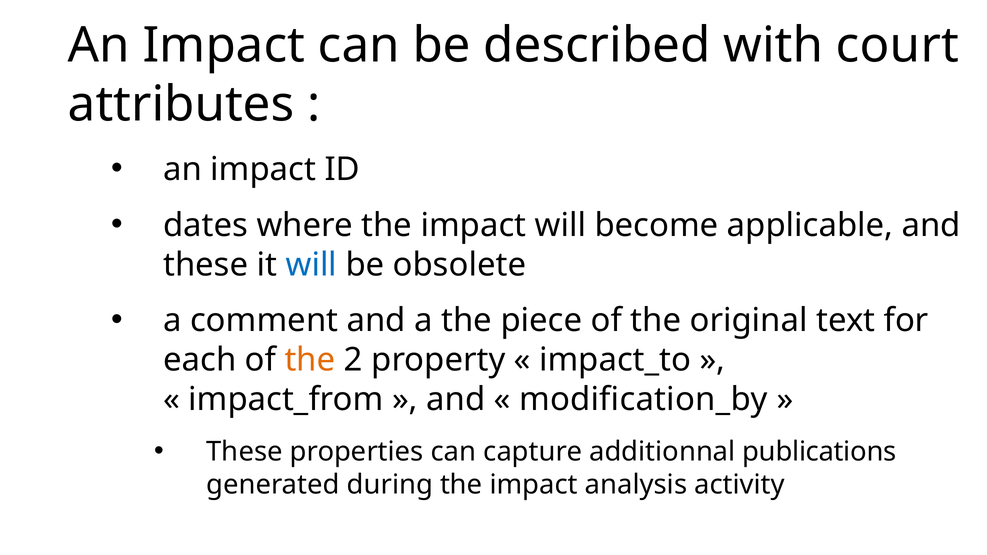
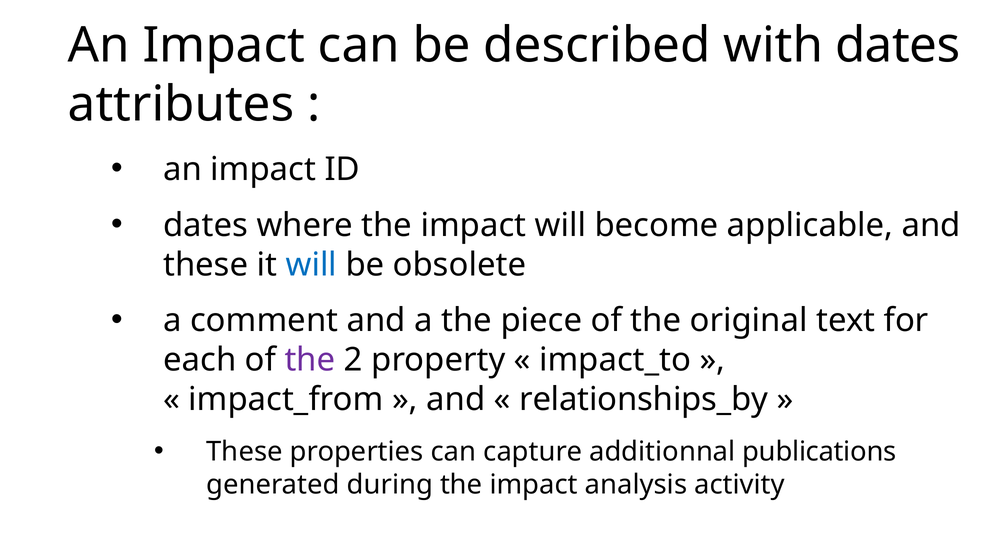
with court: court -> dates (898, 45)
the colour: orange -> purple (310, 360)
modification_by: modification_by -> relationships_by (644, 400)
